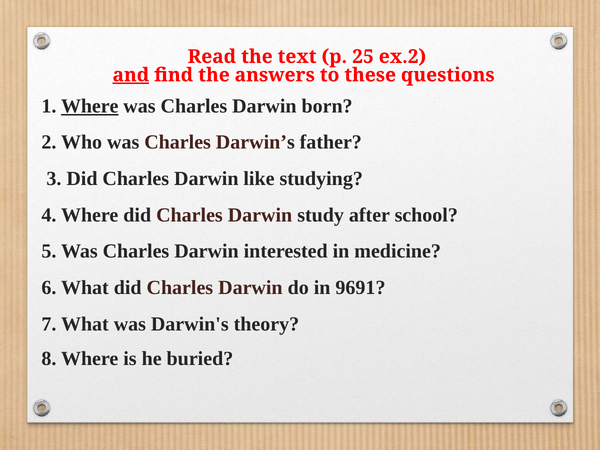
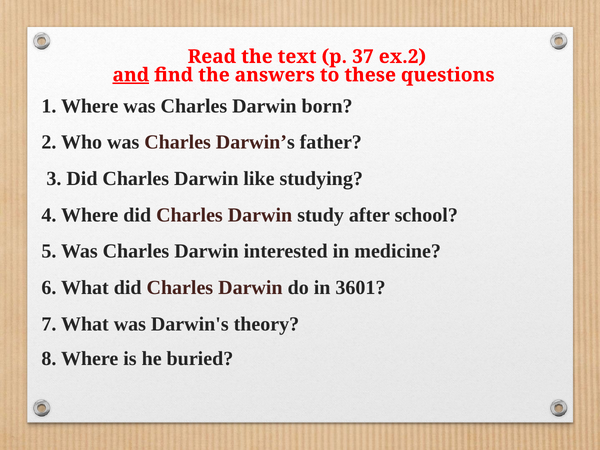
25: 25 -> 37 (363, 57)
Where underline: present -> none (90, 106)
9691: 9691 -> 3601 (360, 288)
